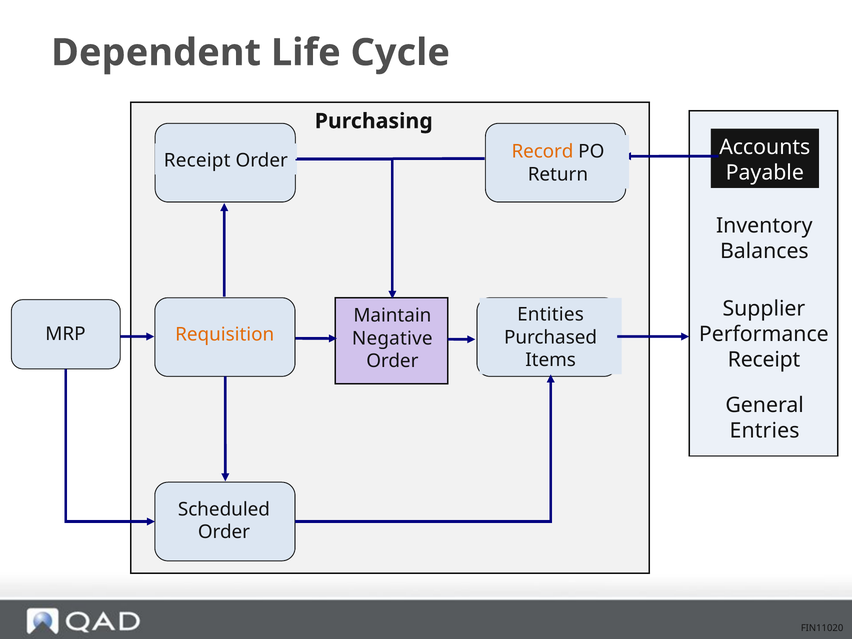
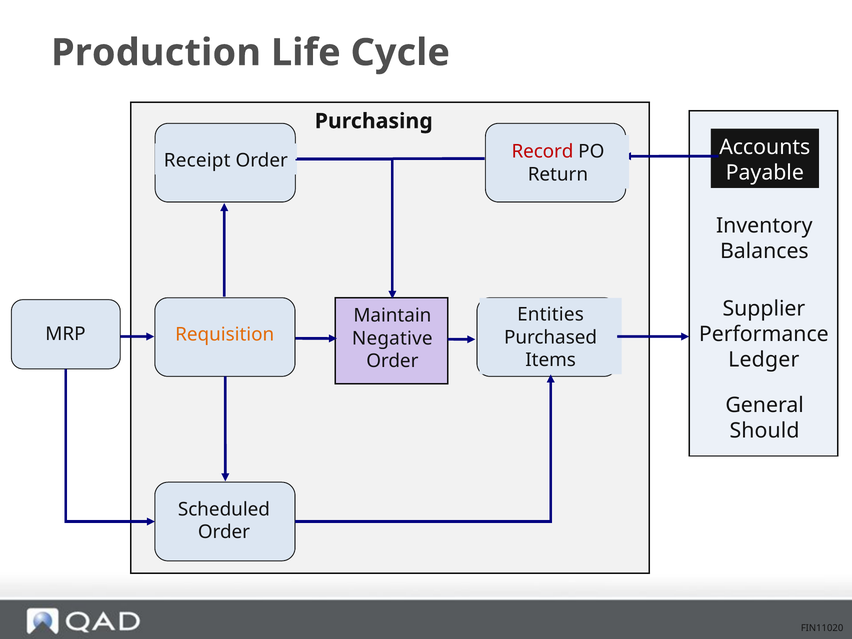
Dependent: Dependent -> Production (156, 53)
Record colour: orange -> red (542, 152)
Receipt: Receipt -> Ledger (764, 360)
Entries: Entries -> Should (765, 431)
